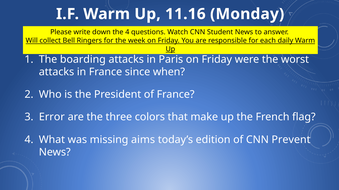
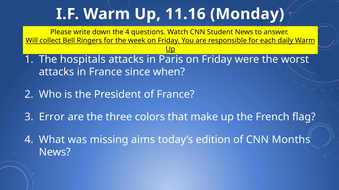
boarding: boarding -> hospitals (83, 60)
Prevent: Prevent -> Months (291, 140)
